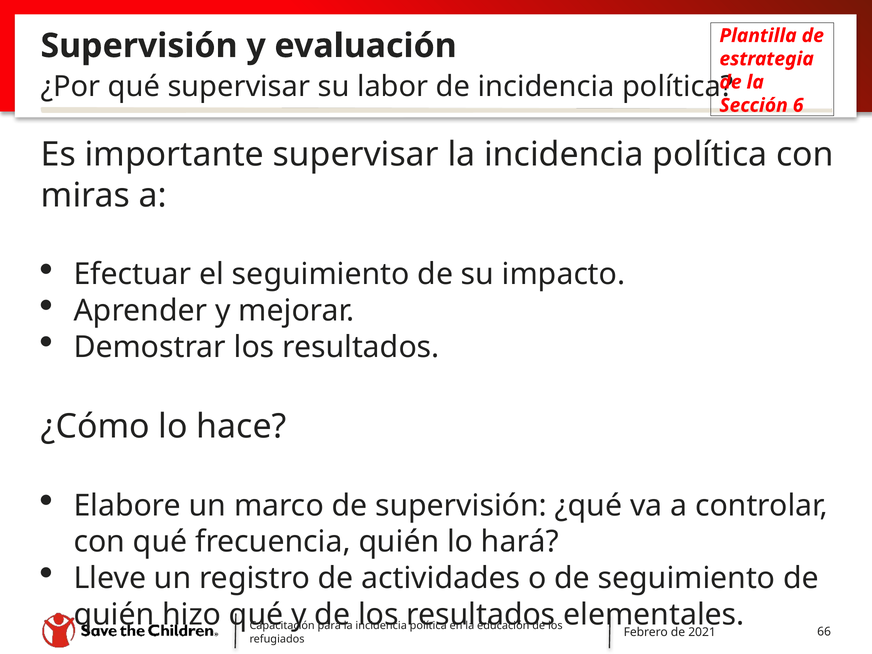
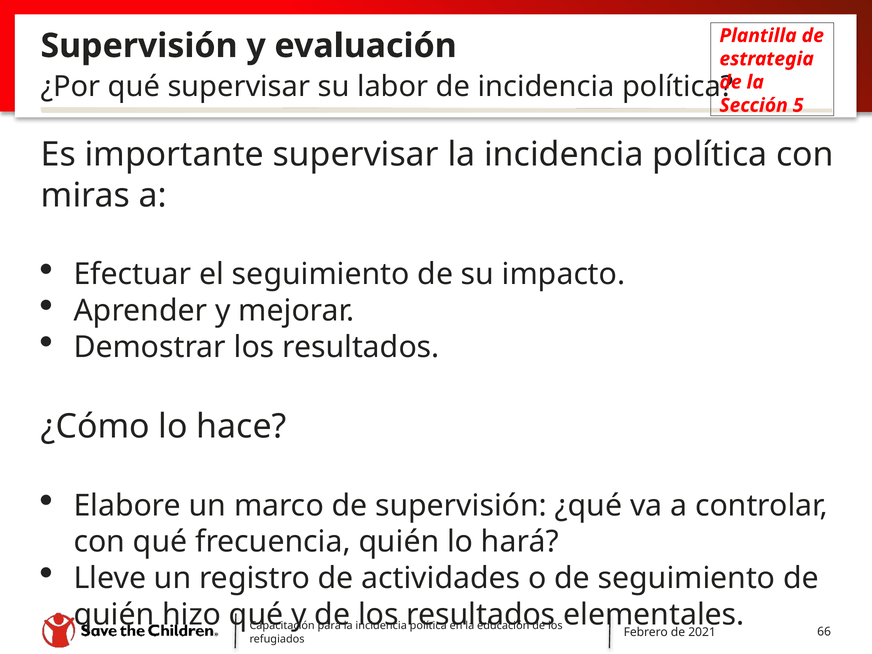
6: 6 -> 5 (798, 105)
